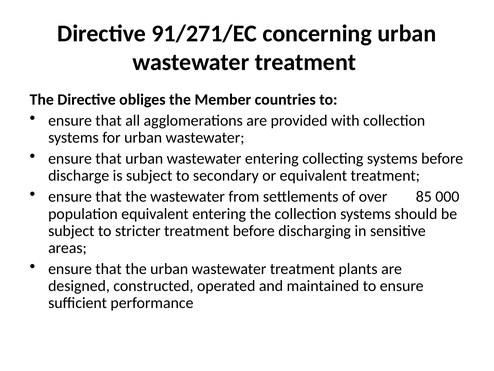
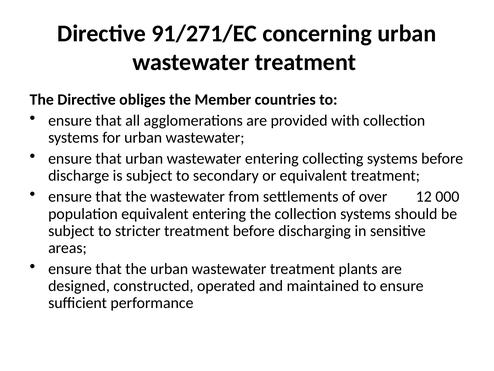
85: 85 -> 12 (424, 197)
